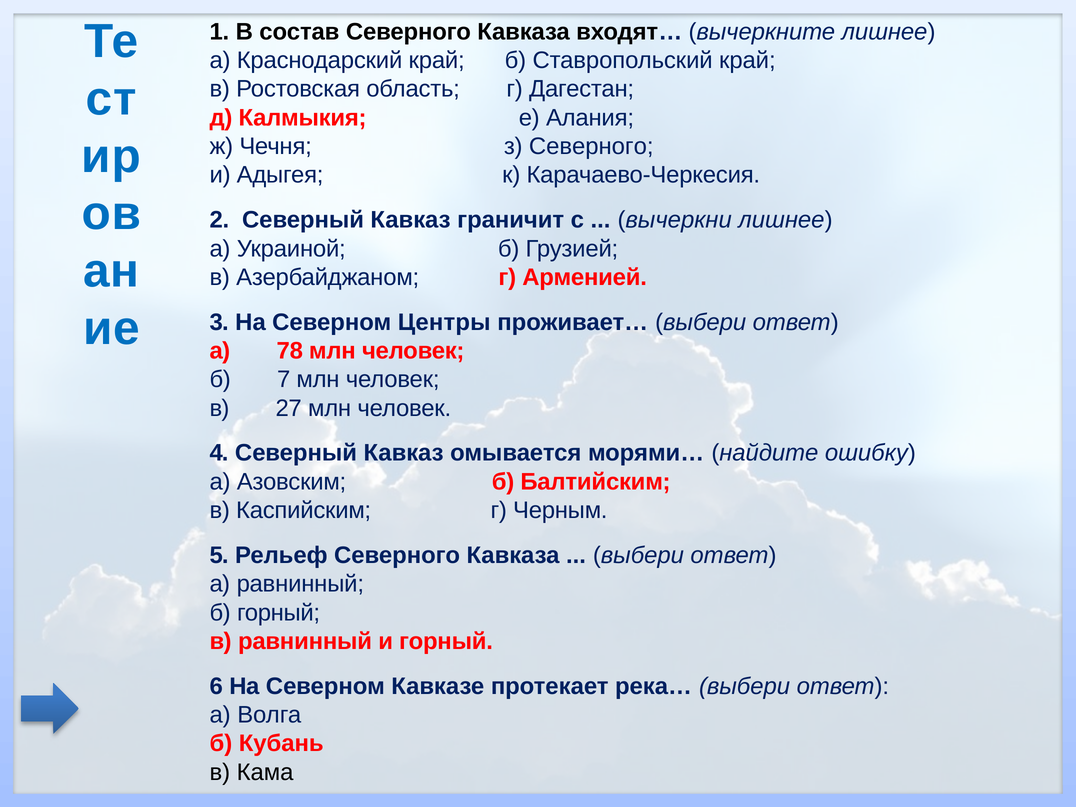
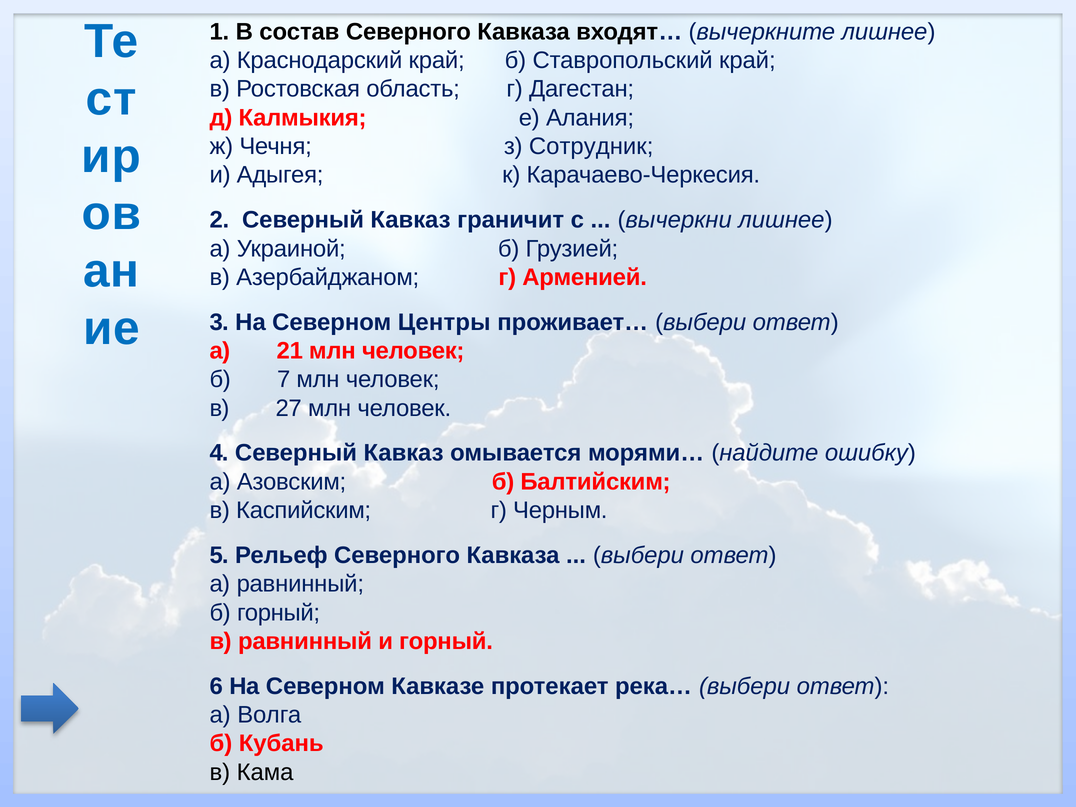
з Северного: Северного -> Сотрудник (591, 146)
78: 78 -> 21 (290, 351)
